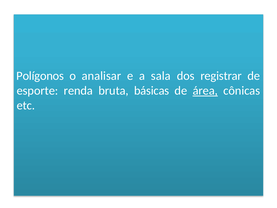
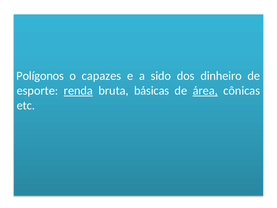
analisar: analisar -> capazes (101, 76)
sala: sala -> sido (161, 76)
registrar: registrar -> dinheiro (221, 76)
renda underline: none -> present (78, 91)
